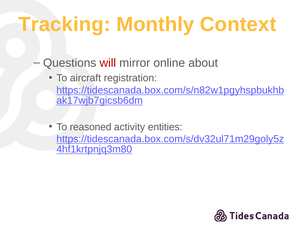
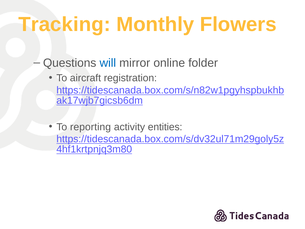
Context: Context -> Flowers (238, 24)
will colour: red -> blue (108, 63)
about: about -> folder (203, 63)
reasoned: reasoned -> reporting (90, 127)
